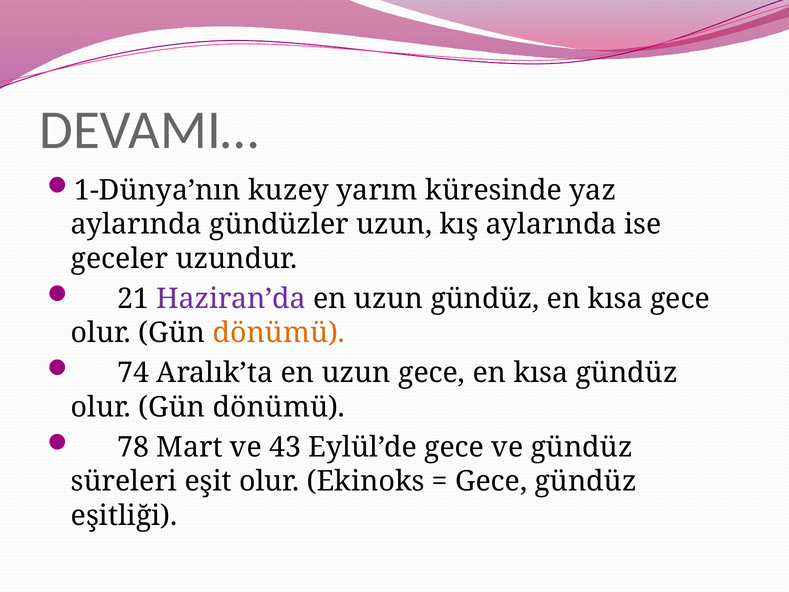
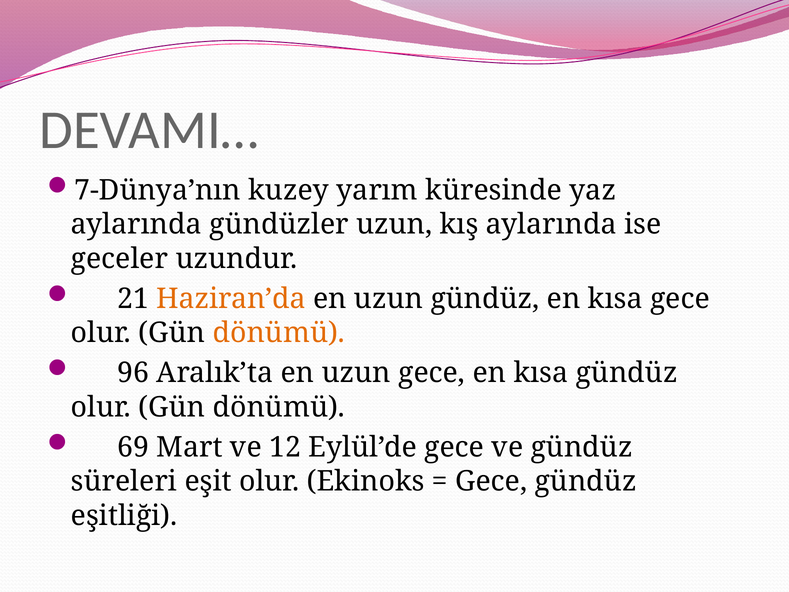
1-Dünya’nın: 1-Dünya’nın -> 7-Dünya’nın (158, 190)
Haziran’da colour: purple -> orange (231, 298)
74: 74 -> 96 (133, 373)
78: 78 -> 69 (133, 447)
43: 43 -> 12 (285, 447)
